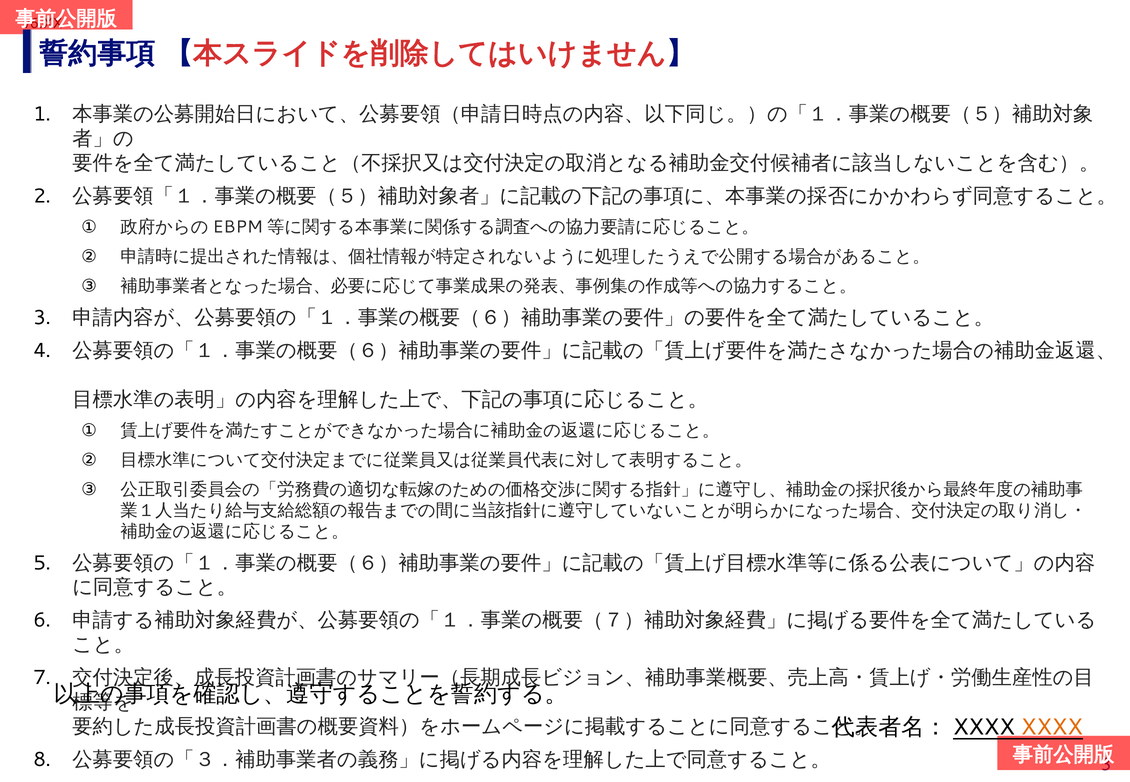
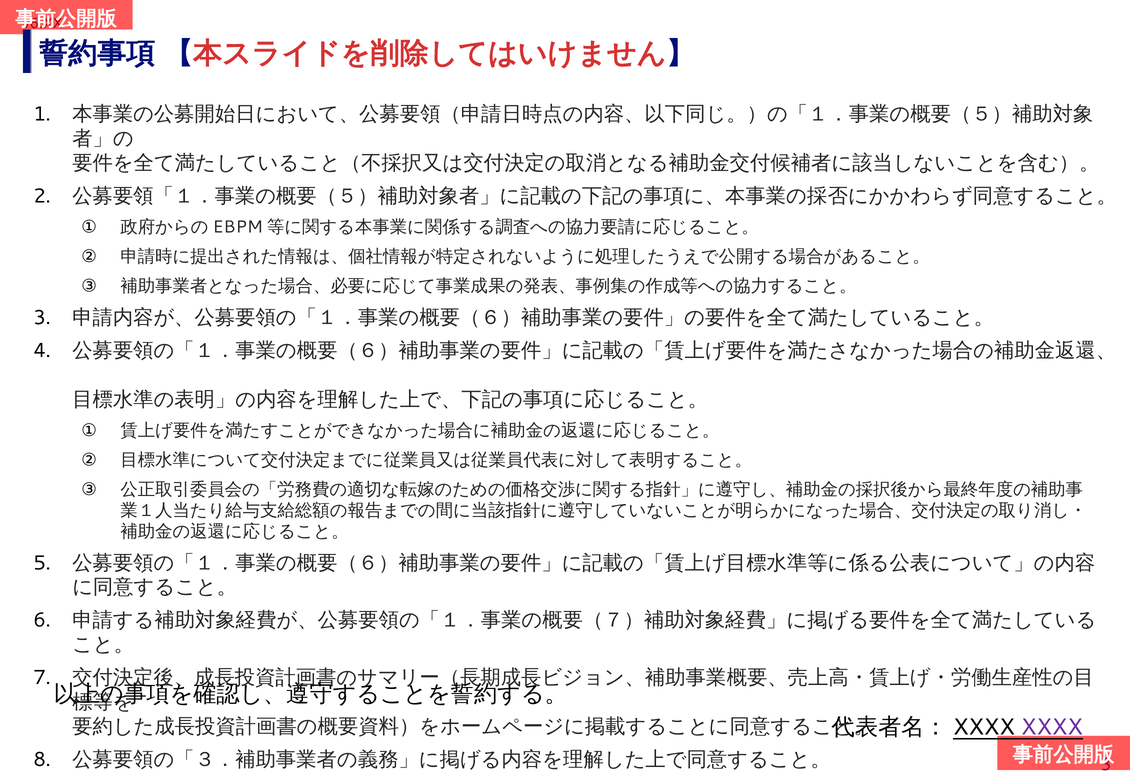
XXXX colour: orange -> purple (1052, 727)
